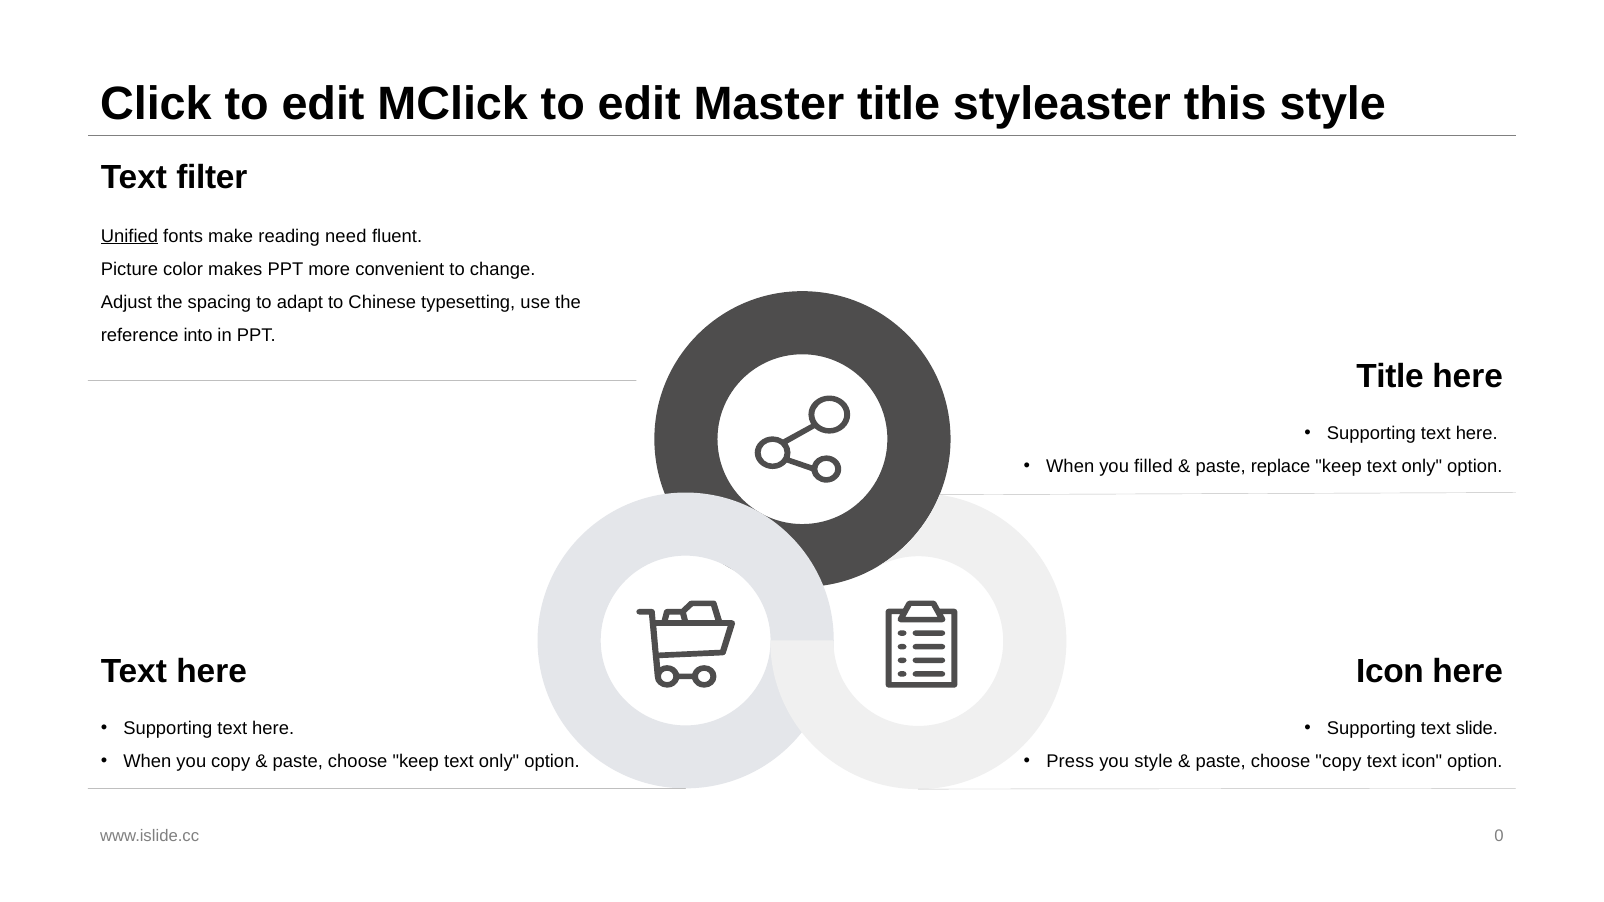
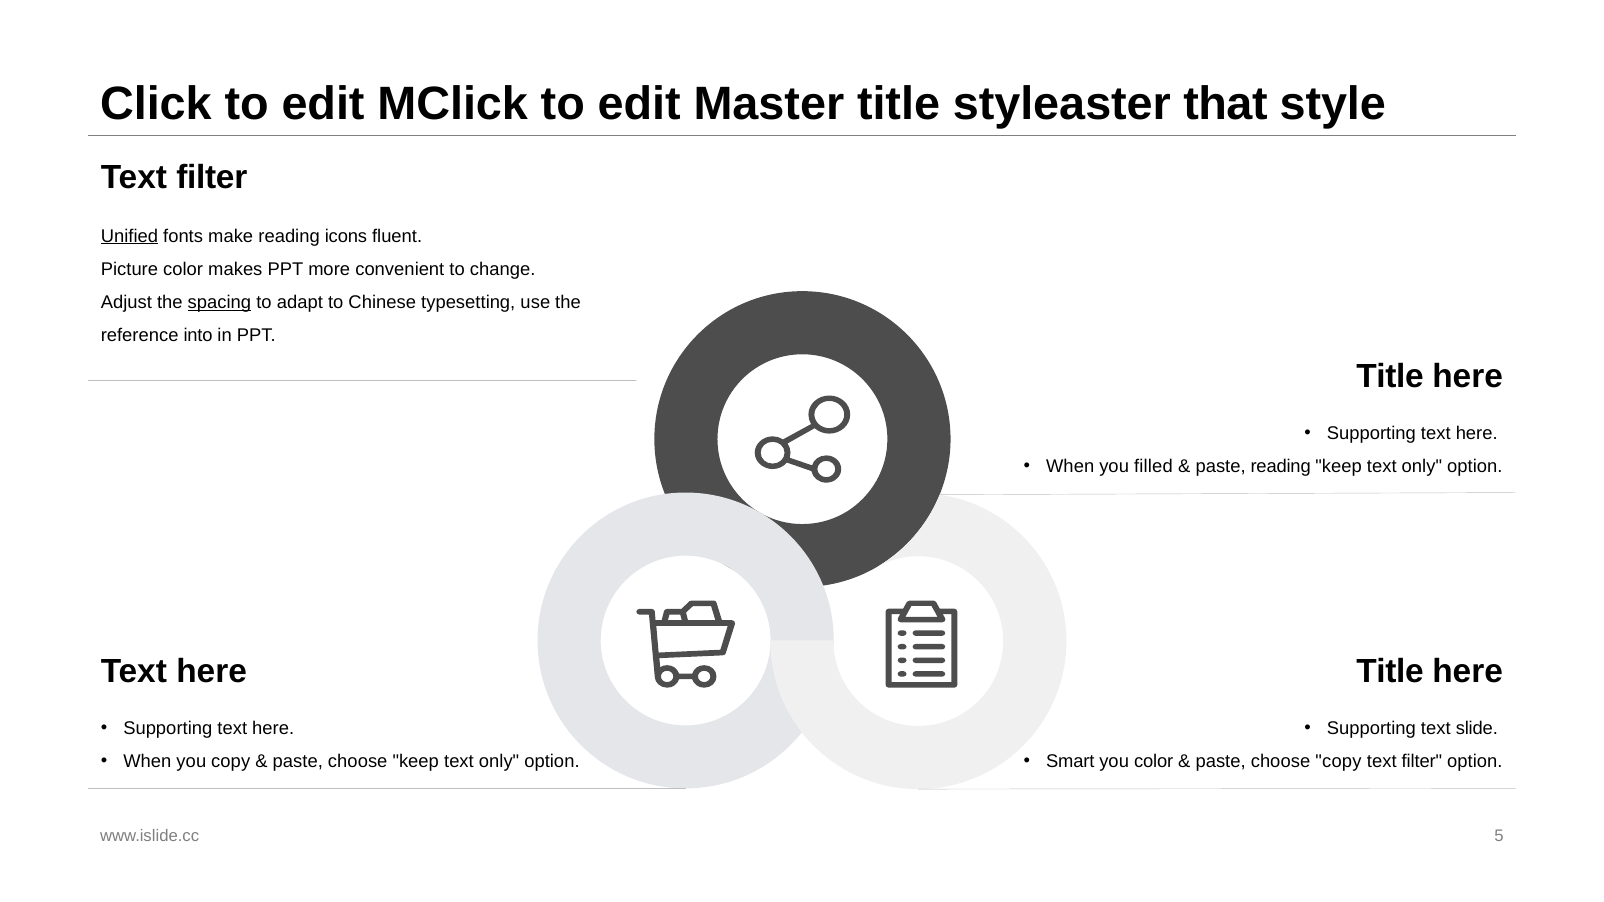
this: this -> that (1225, 104)
need: need -> icons (346, 236)
spacing underline: none -> present (219, 302)
paste replace: replace -> reading (1281, 466)
Icon: Icon -> Title (1390, 672)
Press: Press -> Smart (1070, 762)
you style: style -> color (1154, 762)
icon: icon -> filter (1422, 762)
0: 0 -> 5 (1499, 836)
